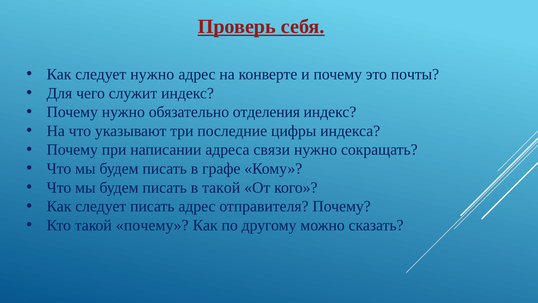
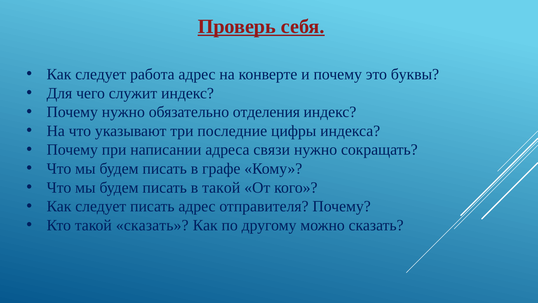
следует нужно: нужно -> работа (152, 74)
почты: почты -> буквы (415, 74)
такой почему: почему -> сказать (152, 225)
